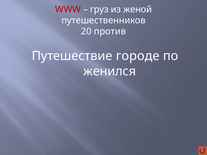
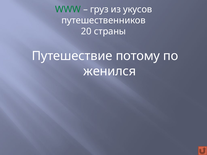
WWW colour: red -> green (68, 9)
женой: женой -> укусов (138, 9)
против: против -> страны (110, 32)
городе: городе -> потому (138, 56)
